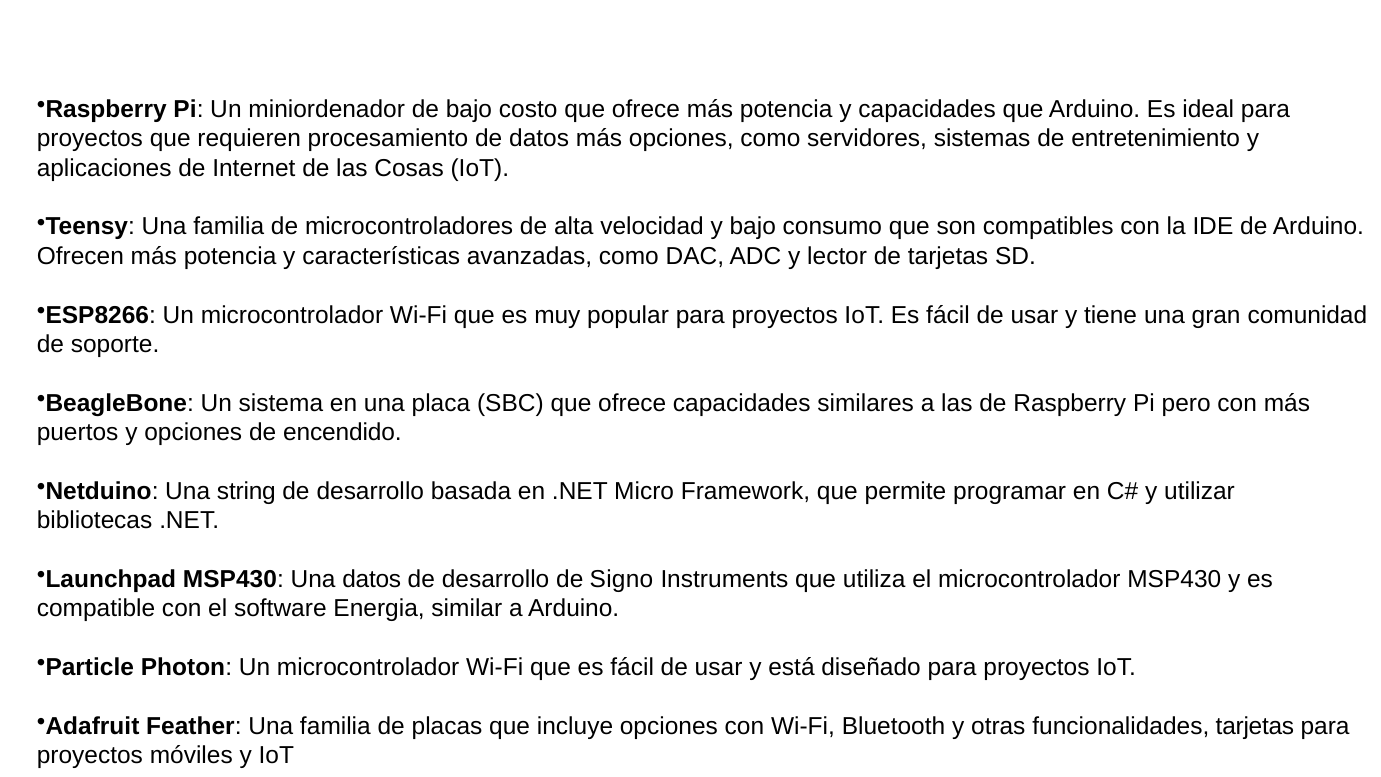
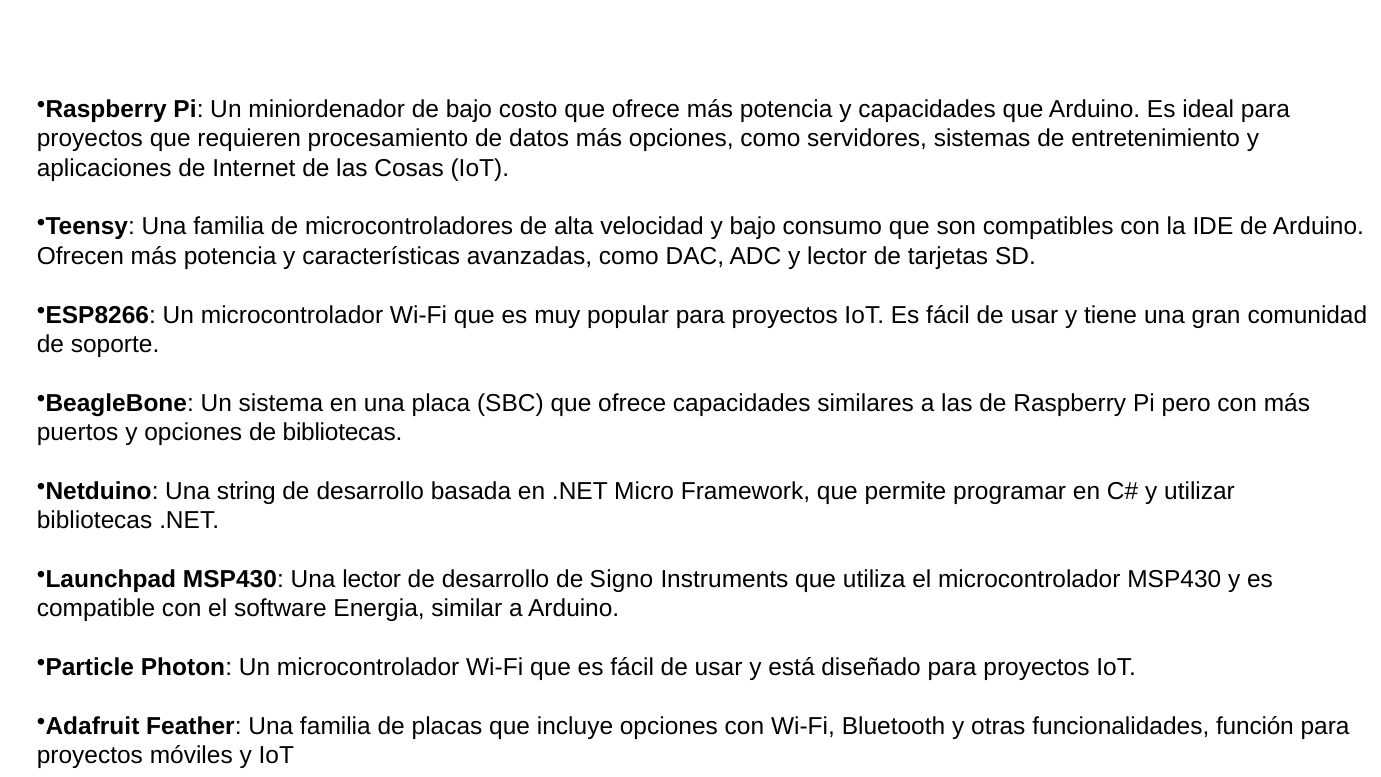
de encendido: encendido -> bibliotecas (342, 432)
Una datos: datos -> lector (372, 579)
funcionalidades tarjetas: tarjetas -> función (1255, 726)
